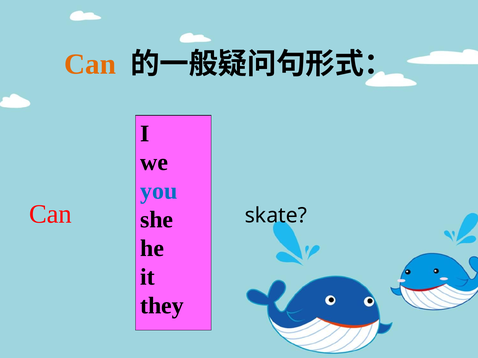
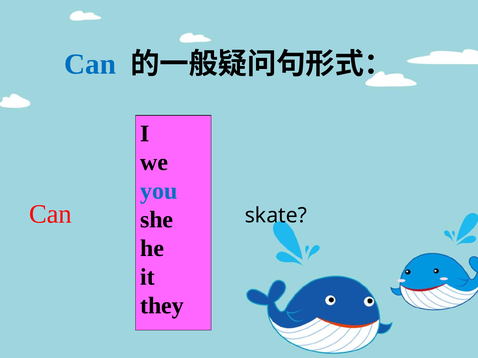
Can colour: orange -> blue (90, 64)
